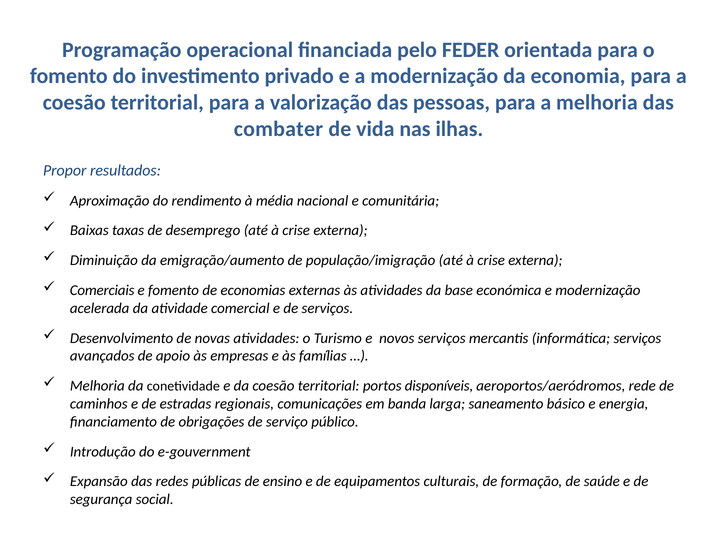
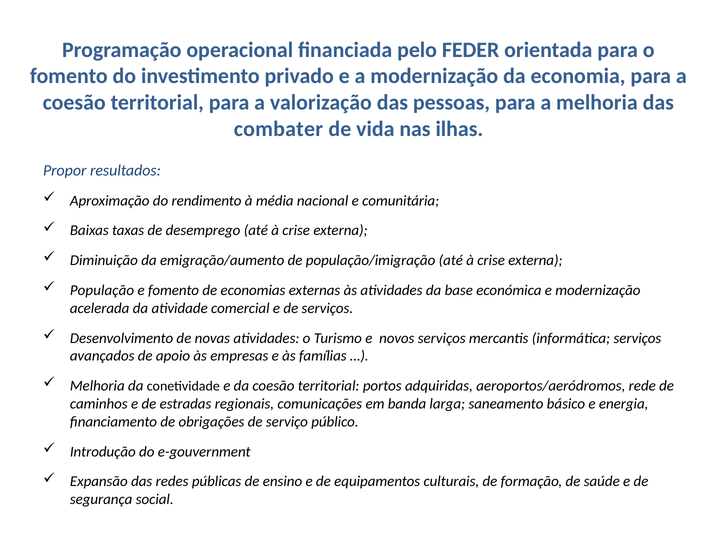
Comerciais: Comerciais -> População (102, 290)
disponíveis: disponíveis -> adquiridas (439, 386)
